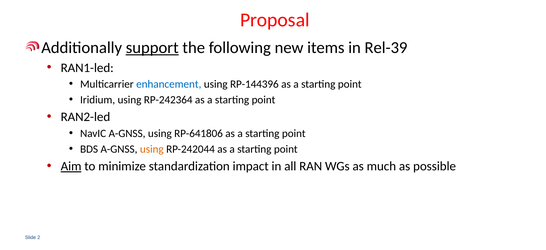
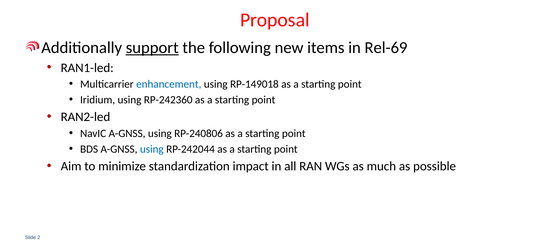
Rel-39: Rel-39 -> Rel-69 (386, 48)
RP-144396: RP-144396 -> RP-149018 (254, 84)
RP-242364: RP-242364 -> RP-242360 (168, 100)
RP-641806: RP-641806 -> RP-240806 (199, 133)
using colour: orange -> blue (152, 149)
Aim underline: present -> none (71, 166)
